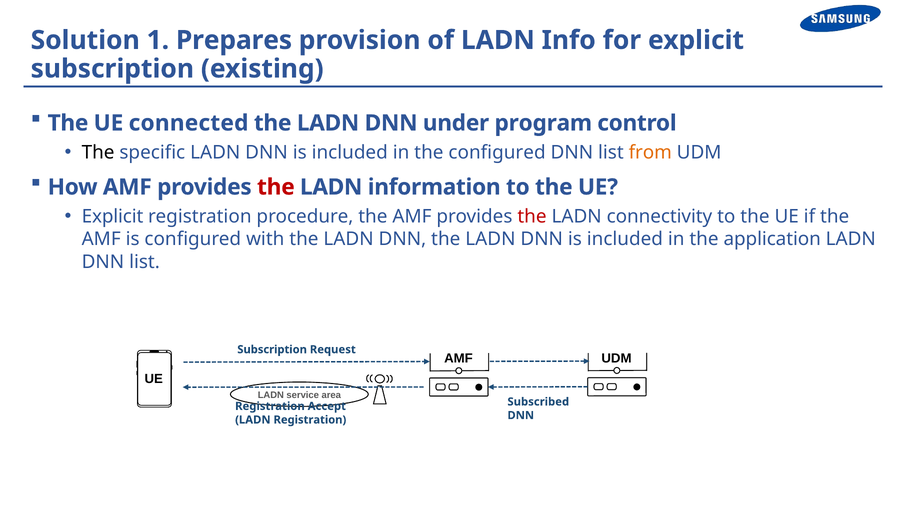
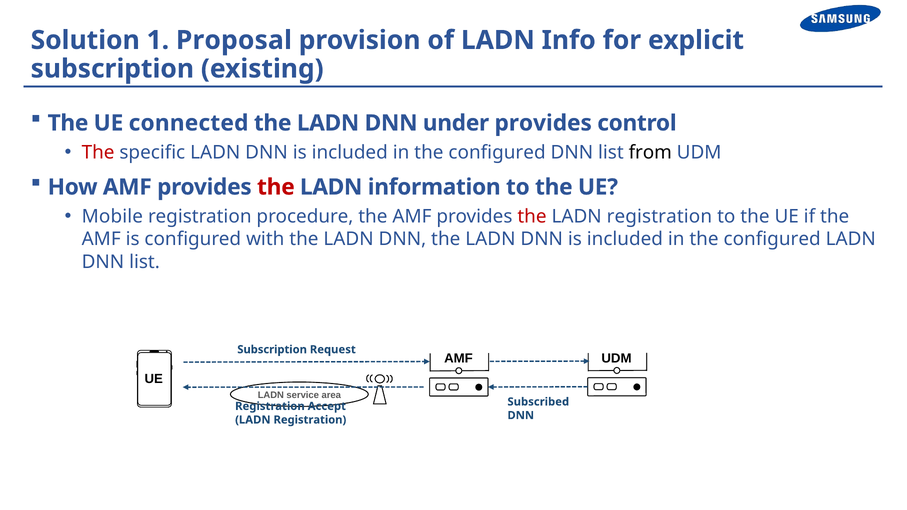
Prepares: Prepares -> Proposal (234, 40)
under program: program -> provides (543, 123)
The colour: black -> red (98, 152)
from colour: orange -> black (650, 152)
Explicit: Explicit -> Mobile (112, 217)
connectivity: connectivity -> registration (659, 217)
application: application -> configured (772, 239)
